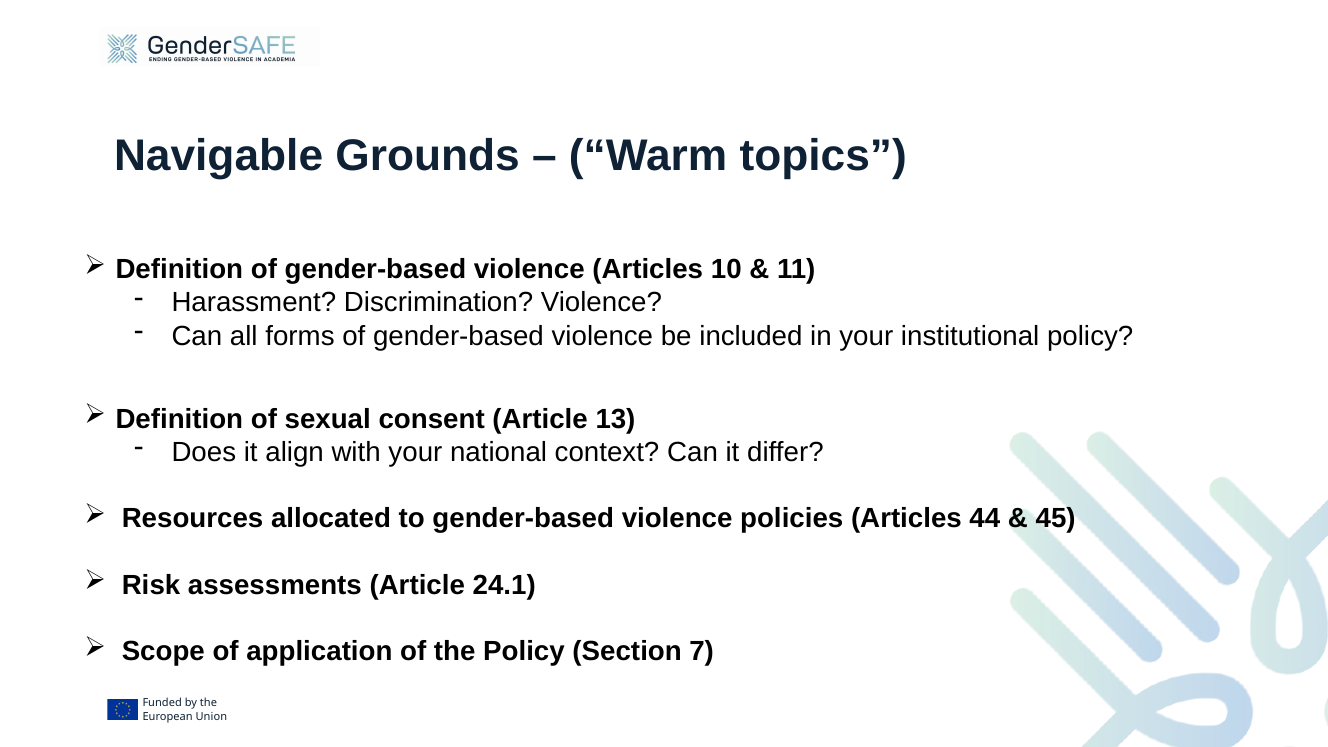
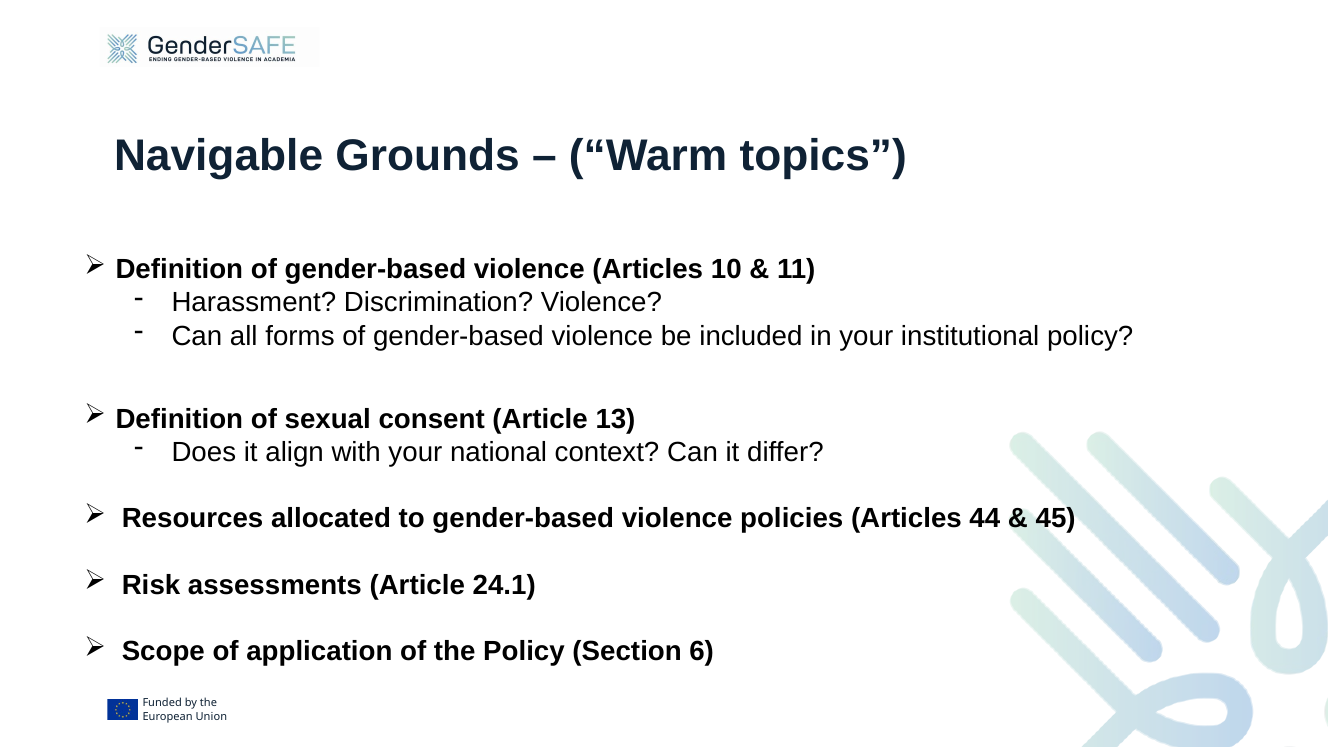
7: 7 -> 6 (702, 651)
